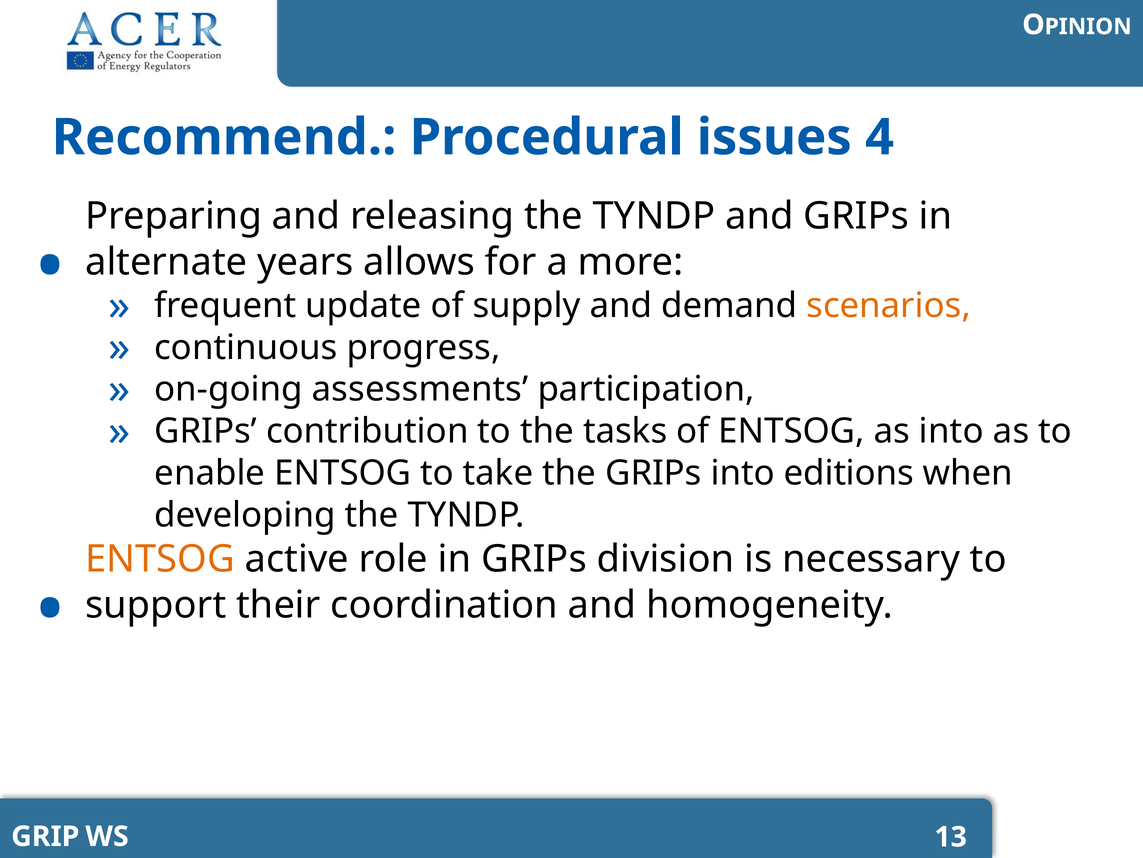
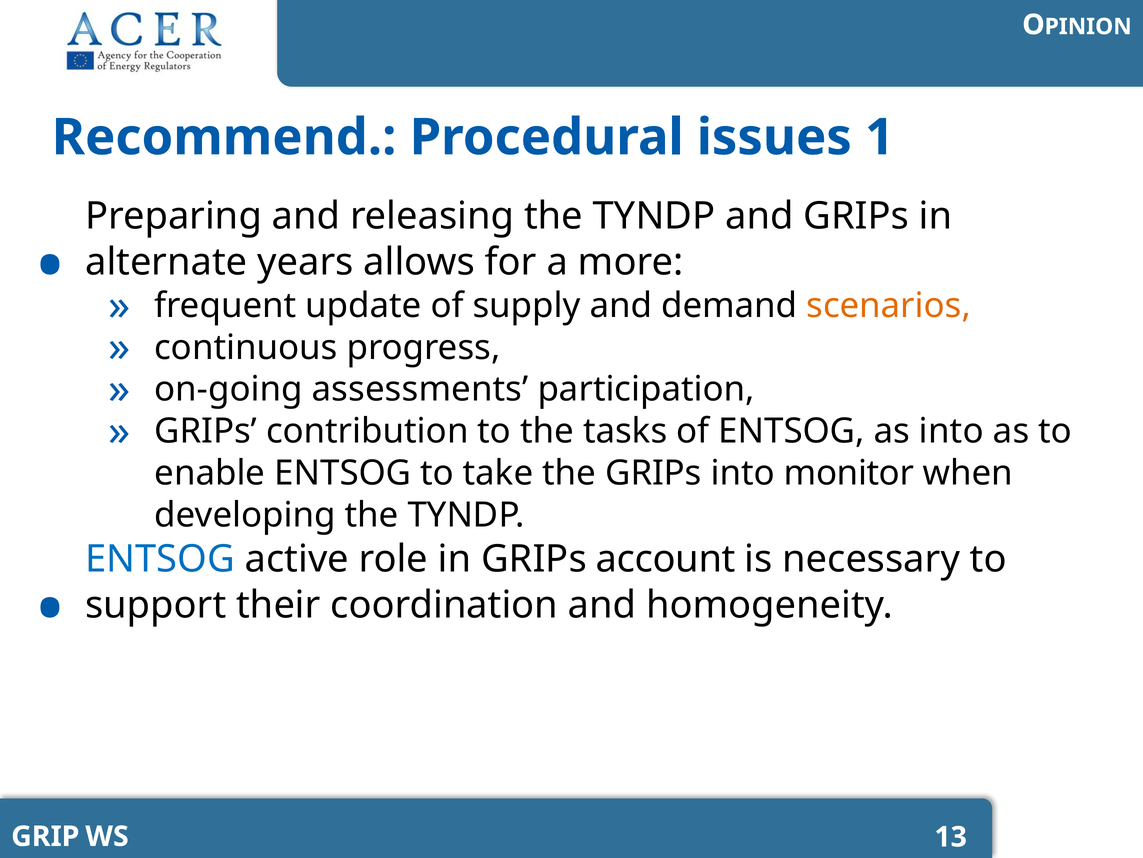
4: 4 -> 1 (880, 137)
editions: editions -> monitor (849, 473)
ENTSOG colour: orange -> blue (160, 559)
division: division -> account (666, 559)
